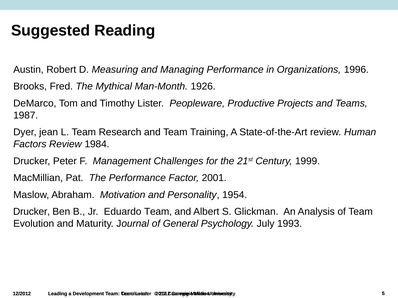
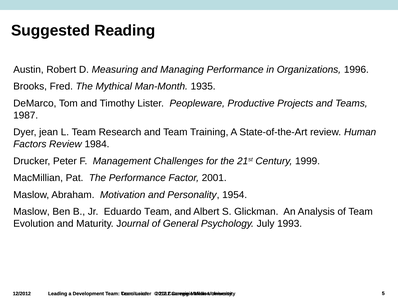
1926: 1926 -> 1935 (203, 87)
Drucker: Drucker -> Maslow (31, 212)
